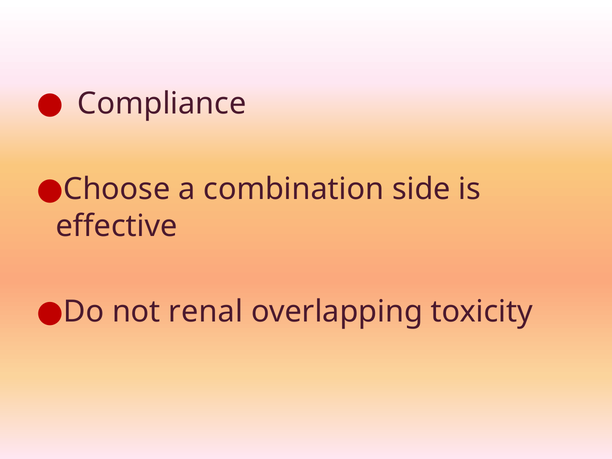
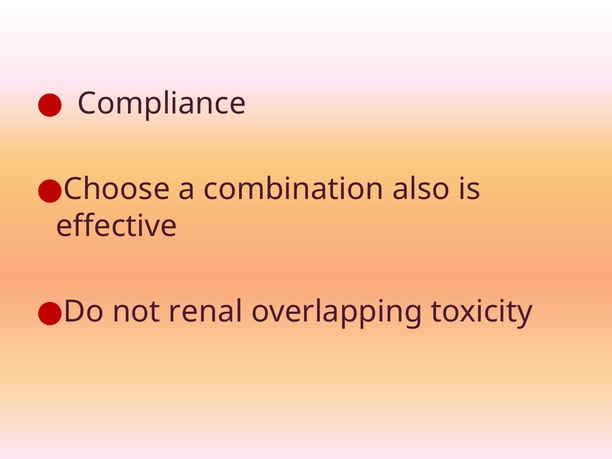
side: side -> also (421, 189)
